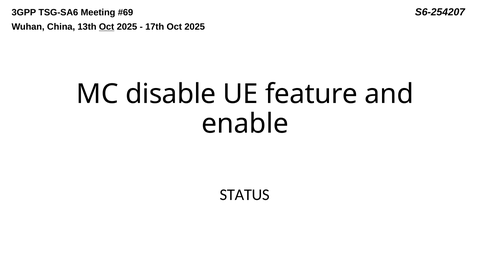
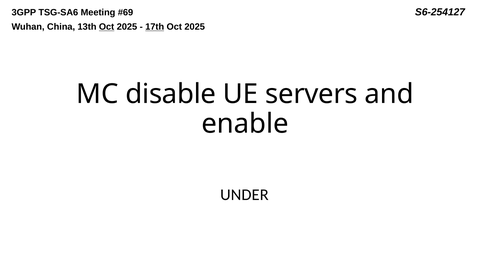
S6-254207: S6-254207 -> S6-254127 (440, 12)
17th underline: none -> present (155, 27)
feature: feature -> servers (311, 94)
STATUS: STATUS -> UNDER (244, 195)
